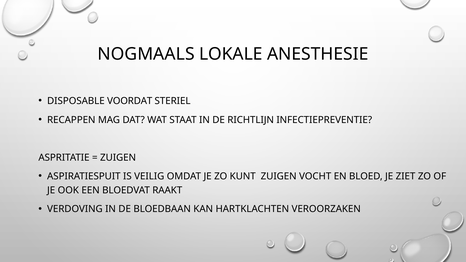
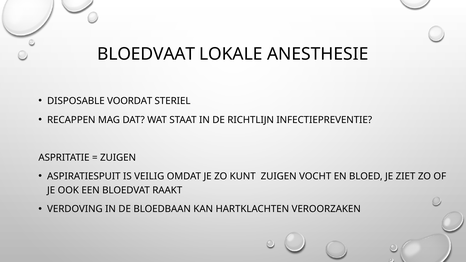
NOGMAALS: NOGMAALS -> BLOEDVAAT (146, 54)
